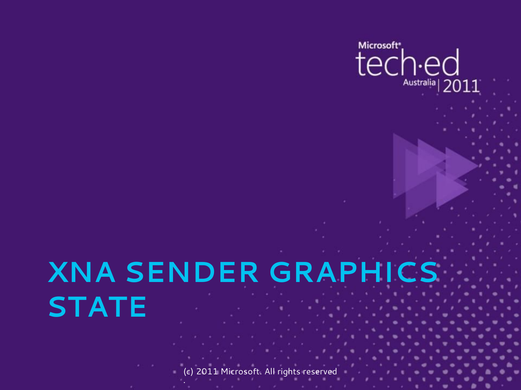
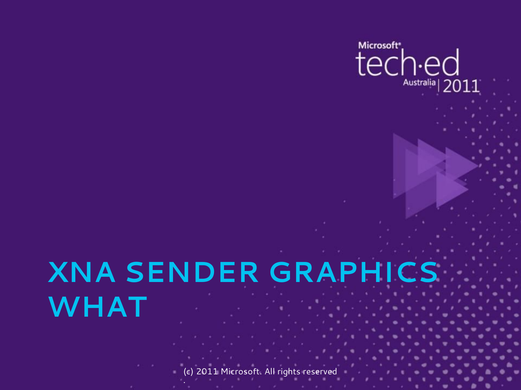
STATE: STATE -> WHAT (97, 308)
